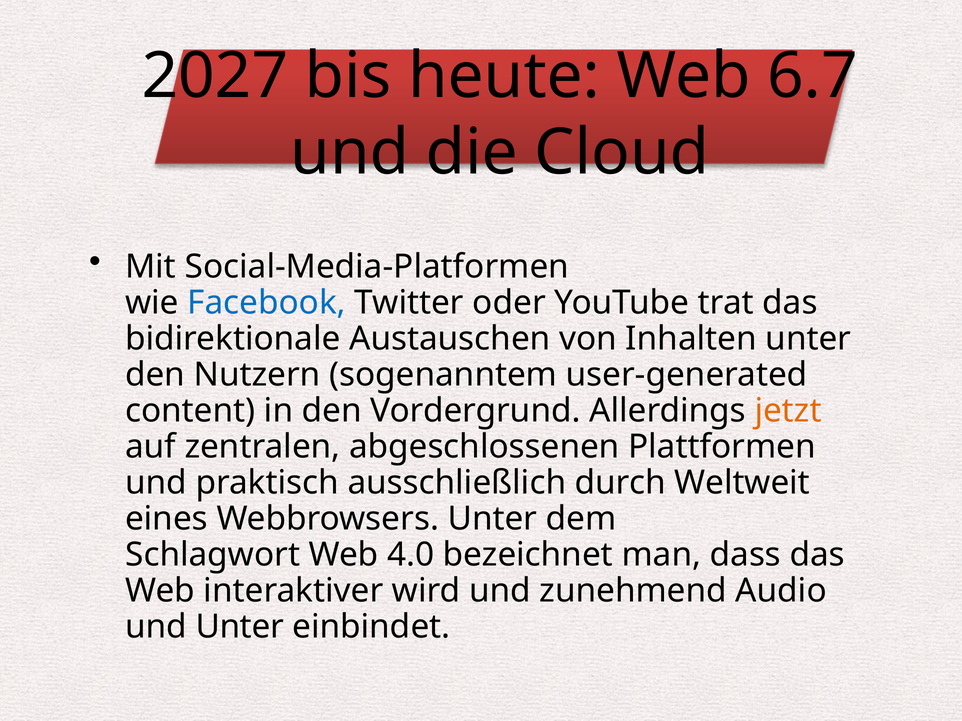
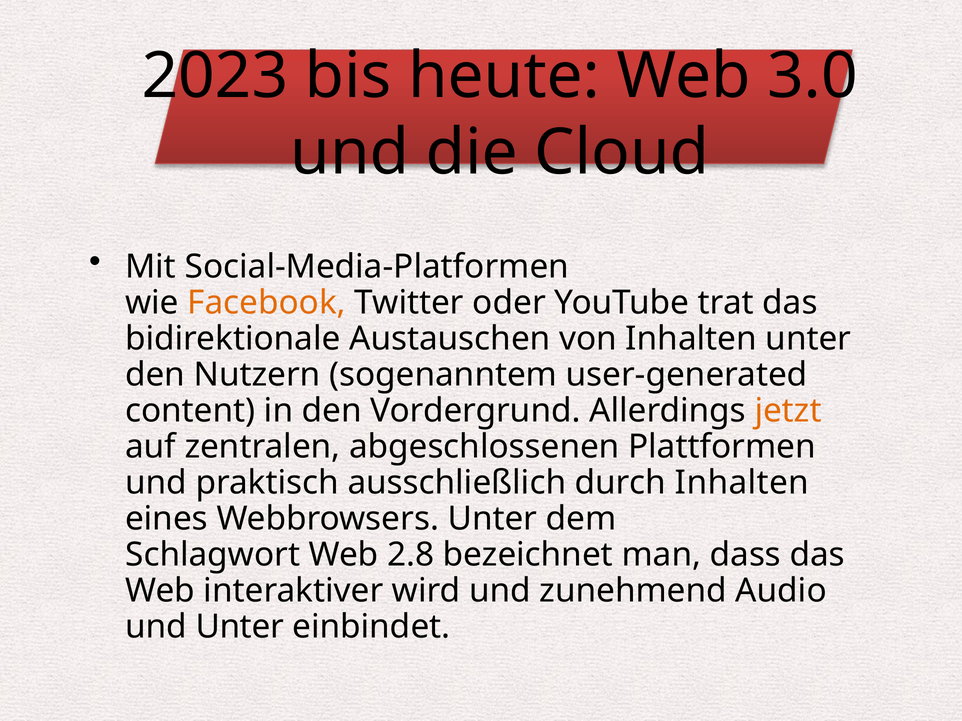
2027: 2027 -> 2023 (215, 76)
6.7: 6.7 -> 3.0 (812, 76)
Facebook colour: blue -> orange (267, 303)
durch Weltweit: Weltweit -> Inhalten (742, 483)
4.0: 4.0 -> 2.8 (411, 555)
